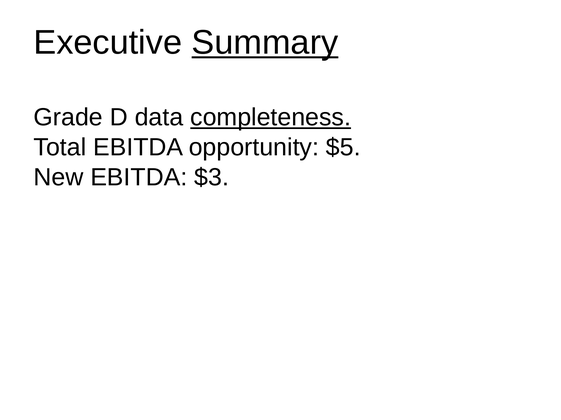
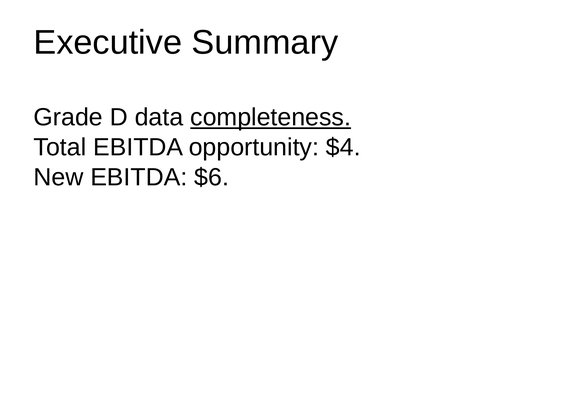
Summary underline: present -> none (265, 43)
$5: $5 -> $4 (343, 148)
$3: $3 -> $6 (212, 177)
